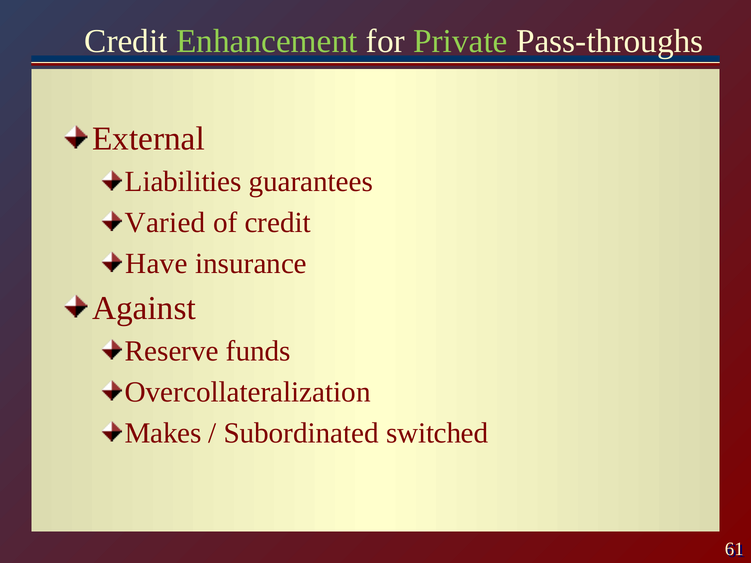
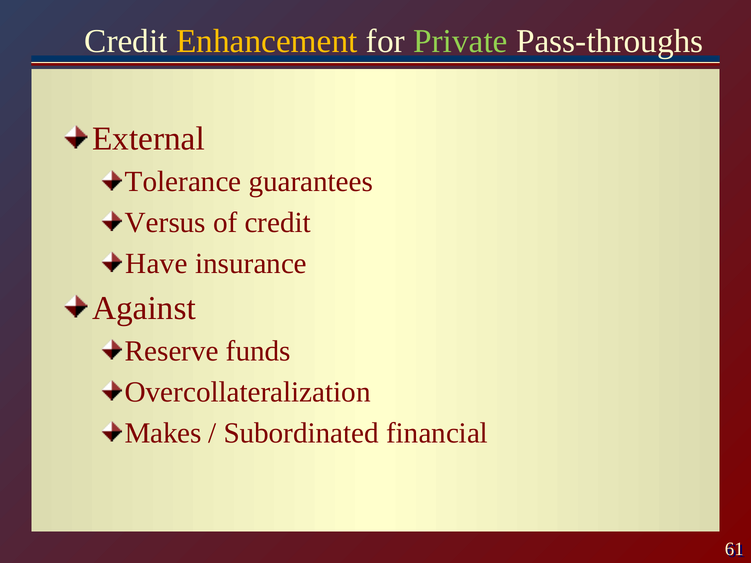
Enhancement colour: light green -> yellow (267, 41)
Liabilities: Liabilities -> Tolerance (183, 182)
Varied: Varied -> Versus (165, 223)
switched: switched -> financial (437, 433)
